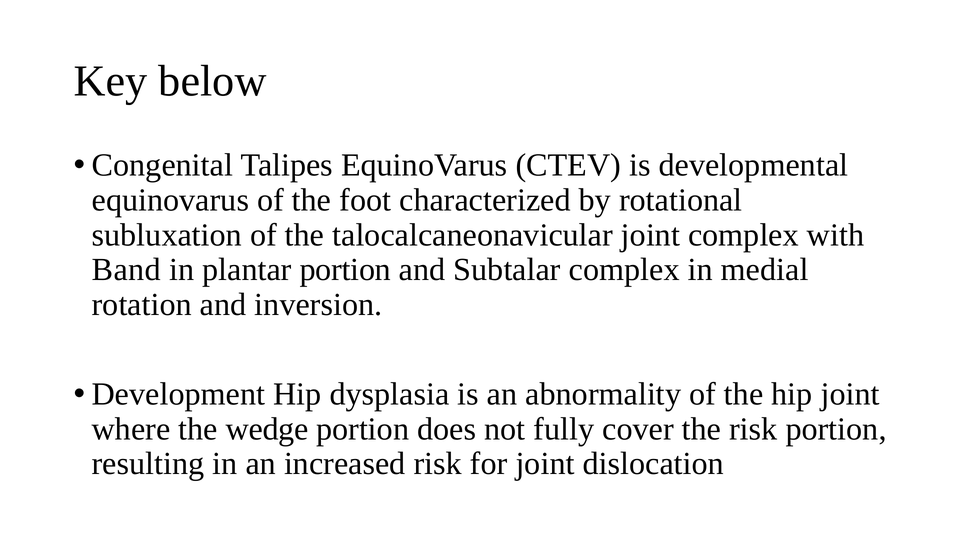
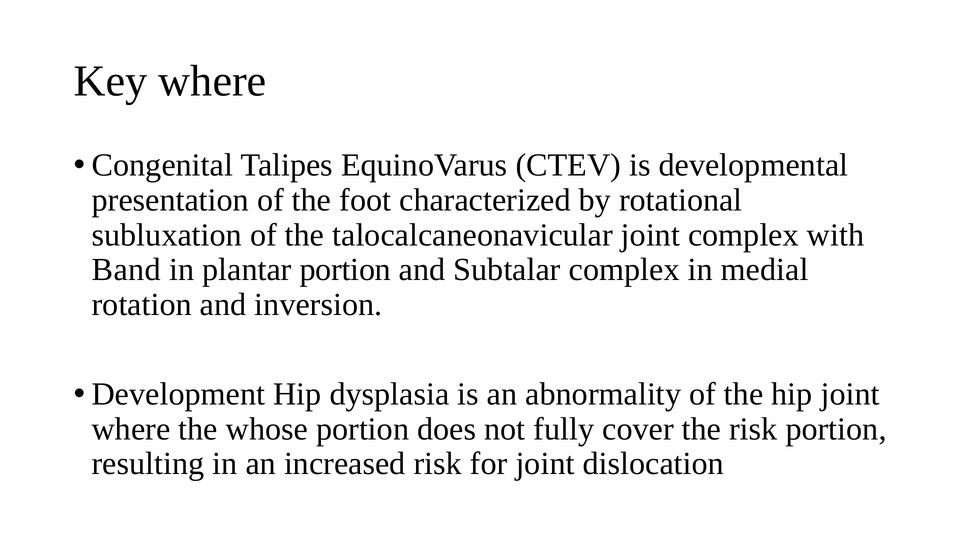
Key below: below -> where (212, 81)
equinovarus: equinovarus -> presentation (170, 200)
wedge: wedge -> whose (267, 429)
